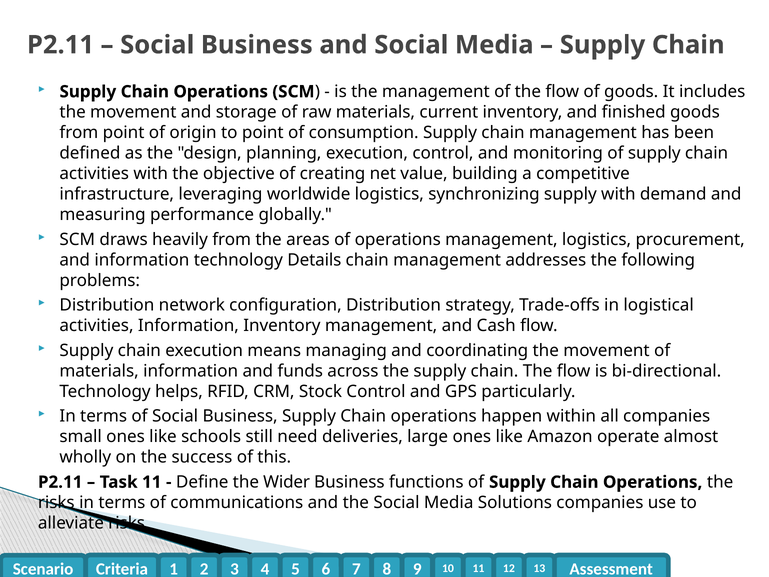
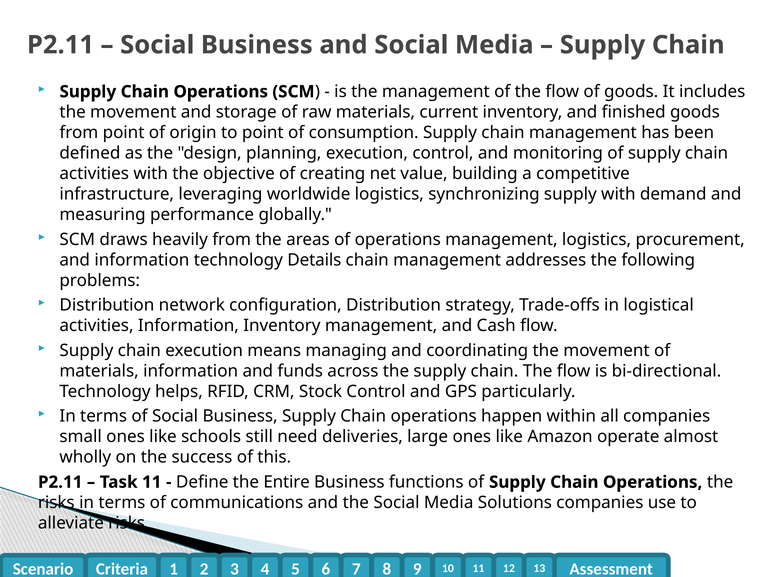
Wider: Wider -> Entire (287, 482)
